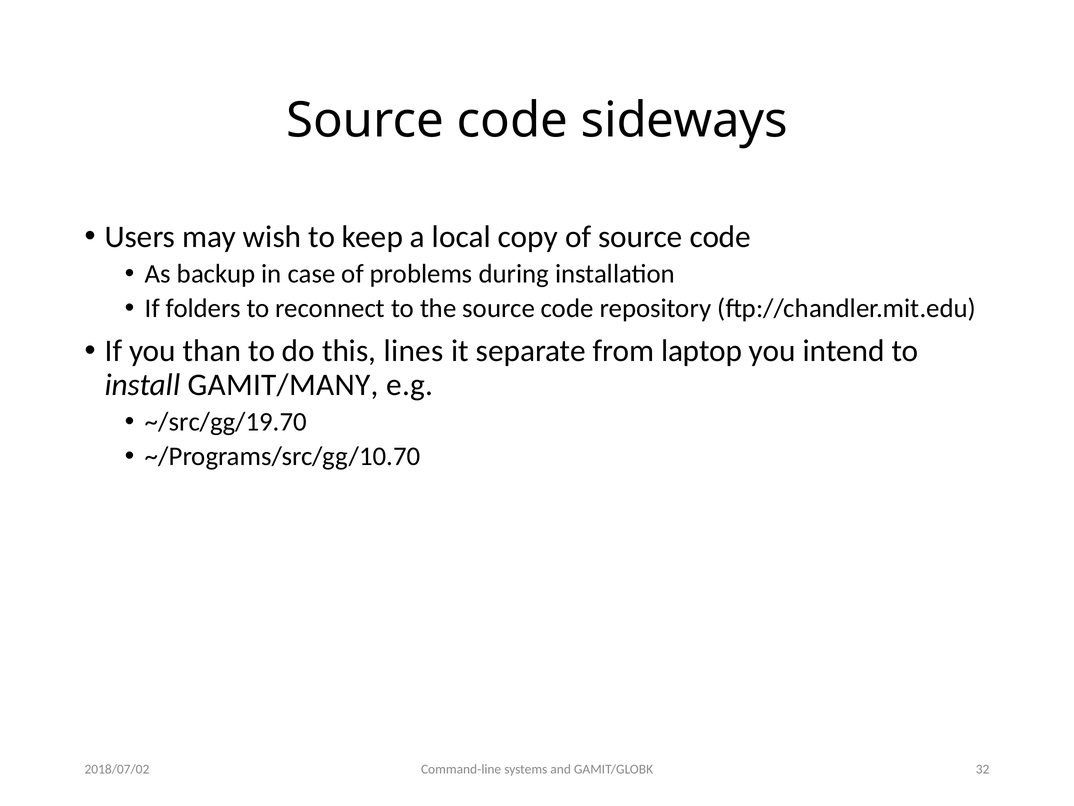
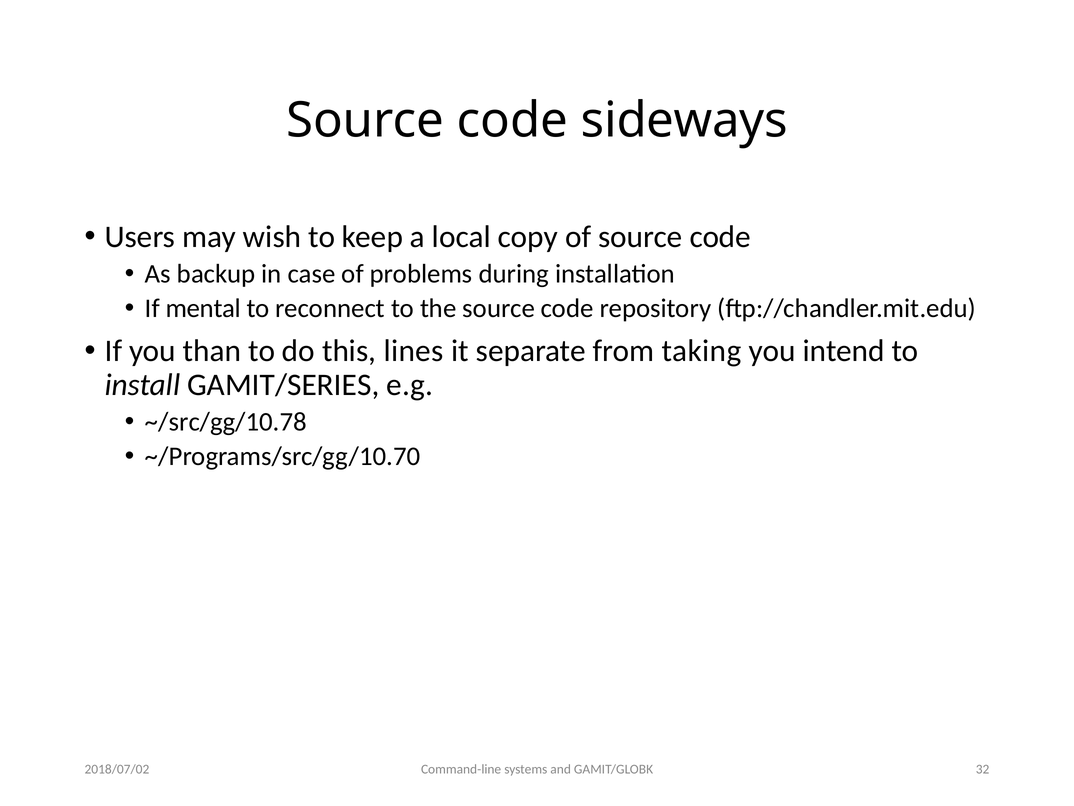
folders: folders -> mental (203, 308)
laptop: laptop -> taking (701, 351)
GAMIT/MANY: GAMIT/MANY -> GAMIT/SERIES (283, 385)
~/src/gg/19.70: ~/src/gg/19.70 -> ~/src/gg/10.78 (226, 422)
